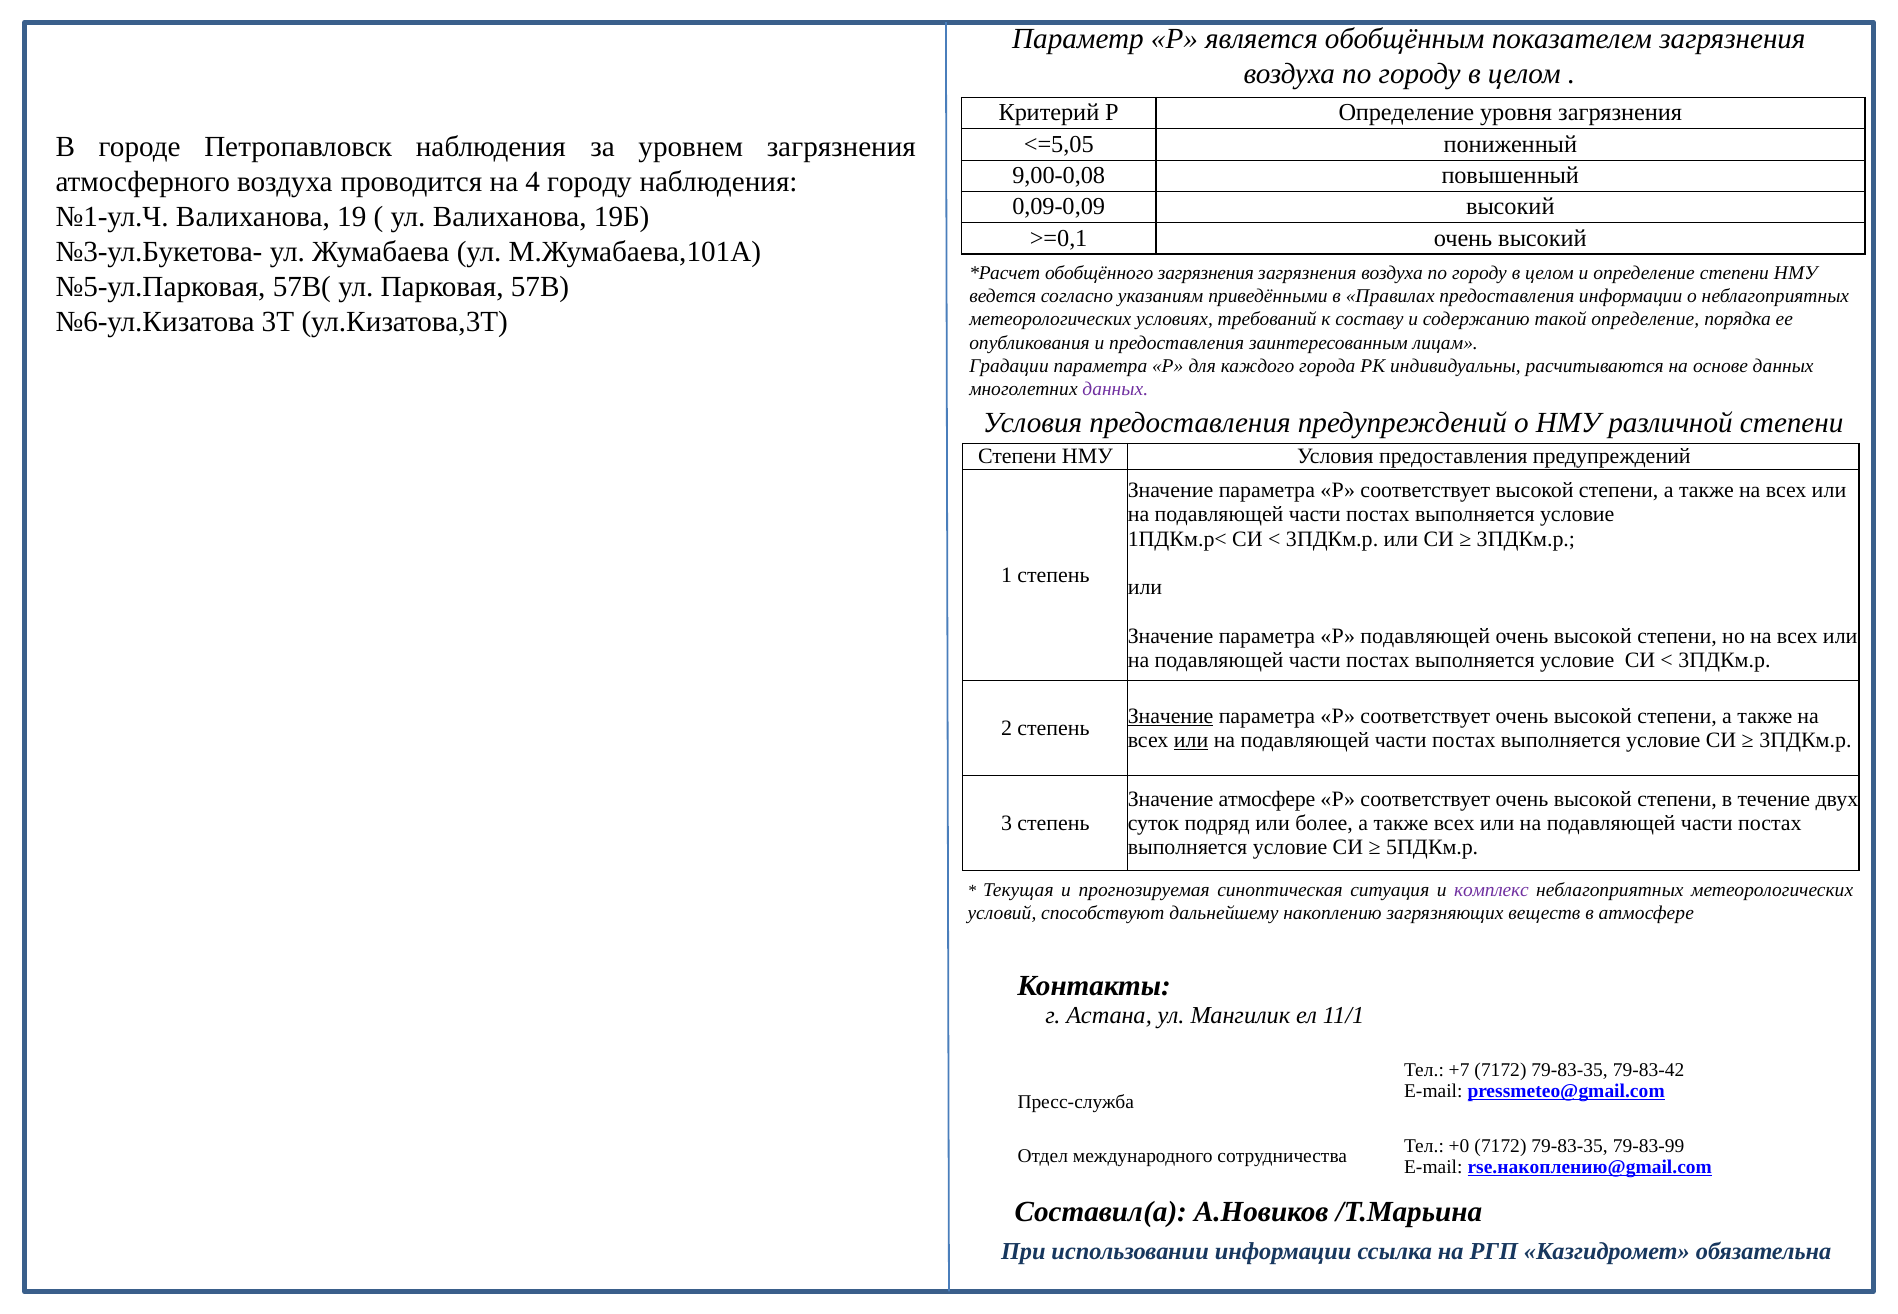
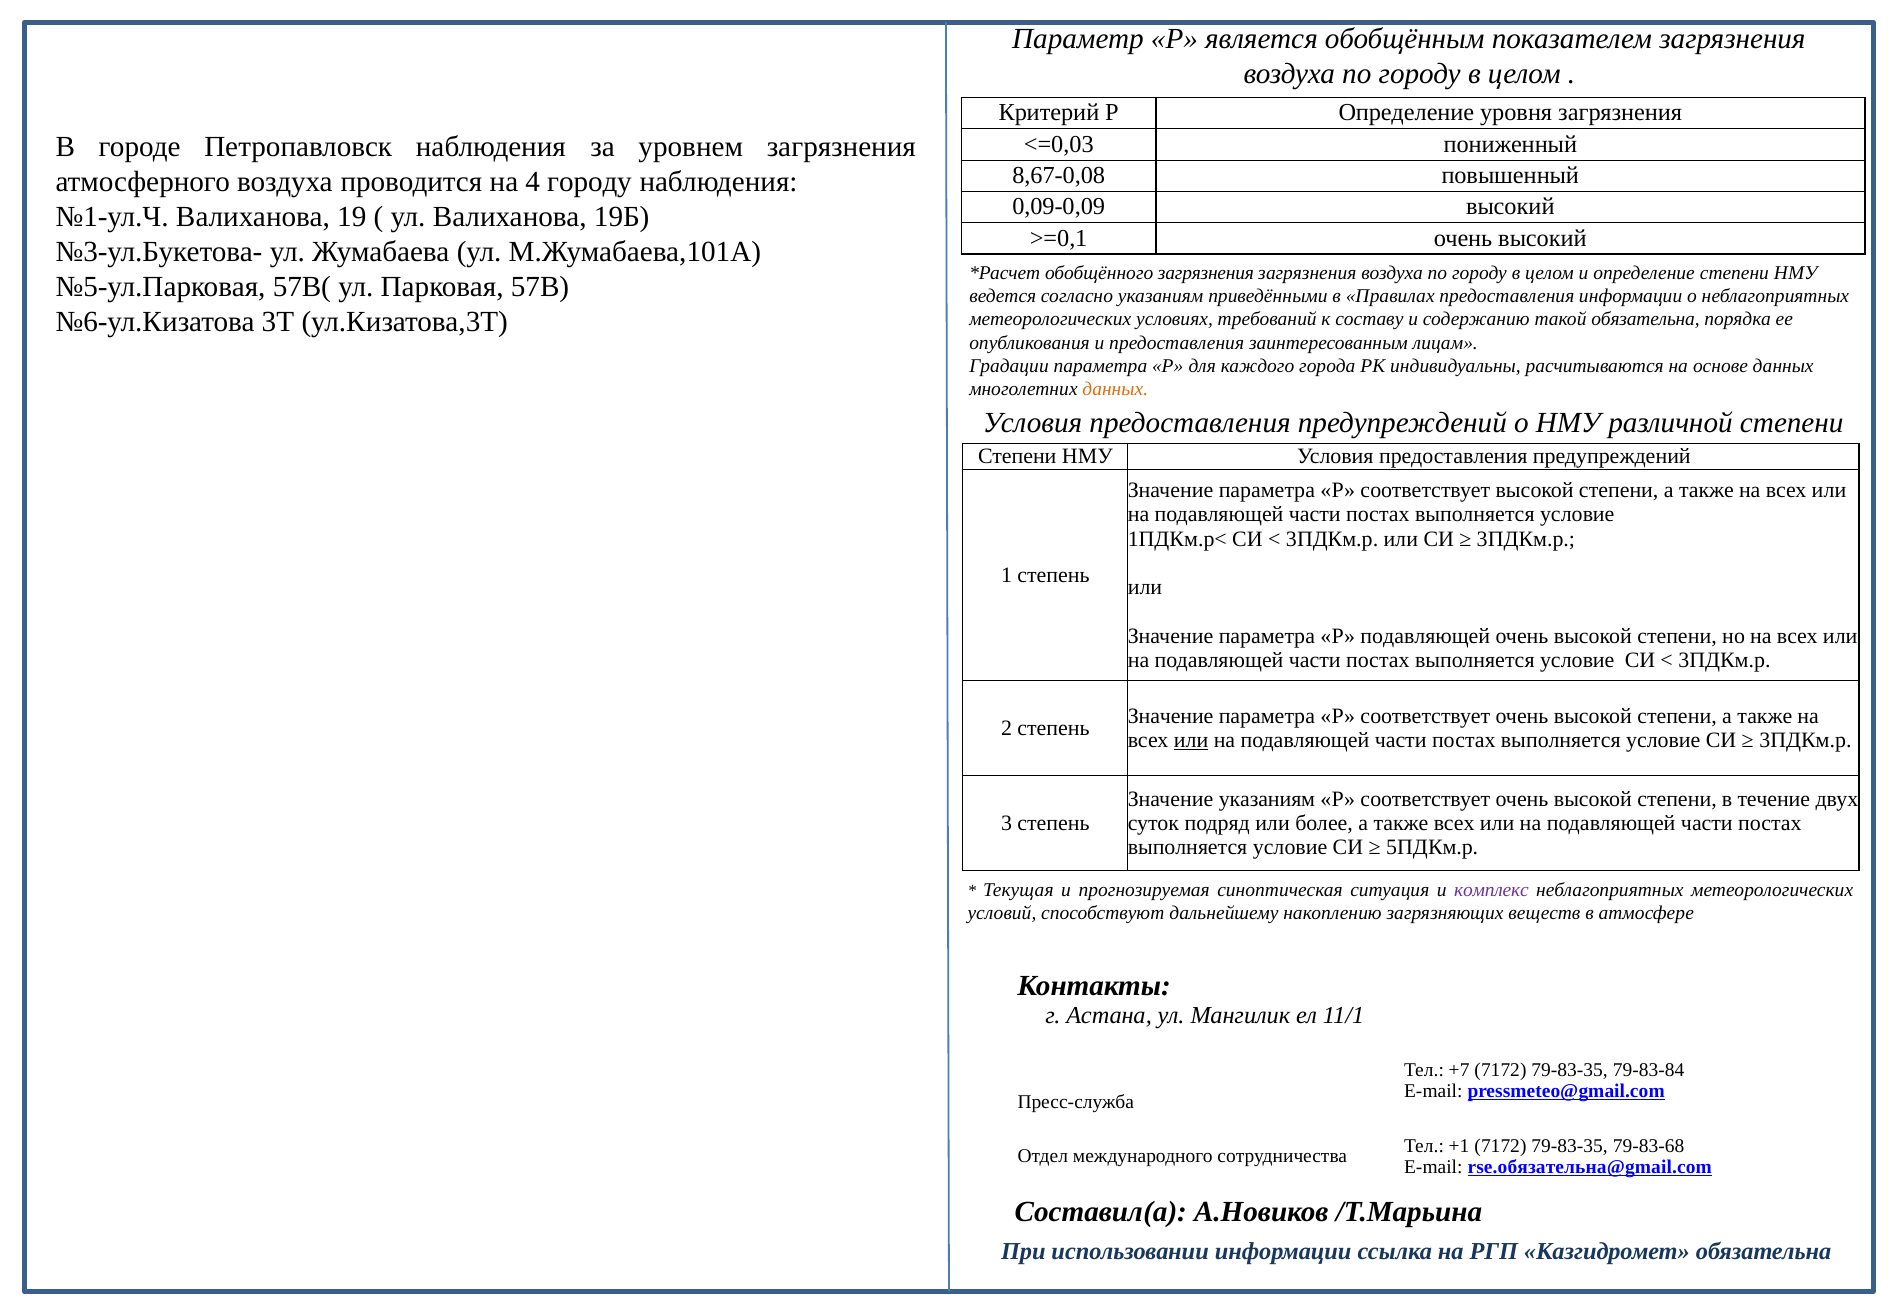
<=5,05: <=5,05 -> <=0,03 (1059, 144)
9,00-0,08: 9,00-0,08 -> 8,67-0,08 (1059, 176)
такой определение: определение -> обязательна (1645, 319)
данных colour: purple -> orange (1115, 389)
Значение underline: present -> none (1171, 716)
Значение атмосфере: атмосфере -> указаниям (1267, 799)
79-83-42: 79-83-42 -> 79-83-84 (1649, 1070)
+0: +0 -> +1 (1459, 1146)
79-83-99: 79-83-99 -> 79-83-68 (1649, 1146)
rse.накоплению@gmail.com: rse.накоплению@gmail.com -> rse.обязательна@gmail.com (1590, 1167)
